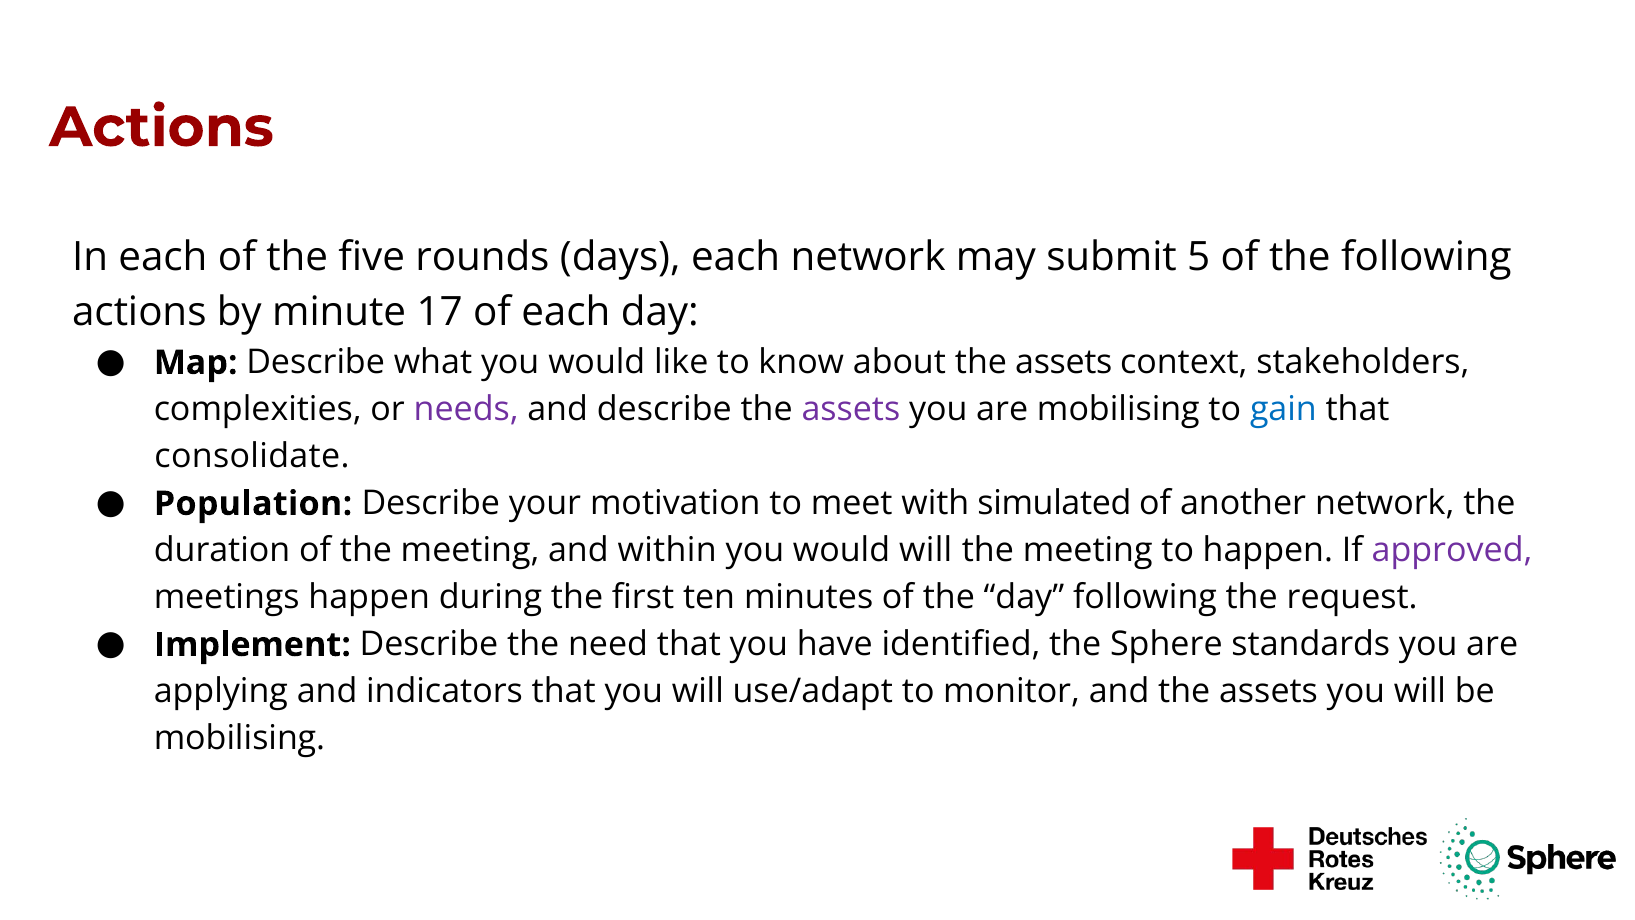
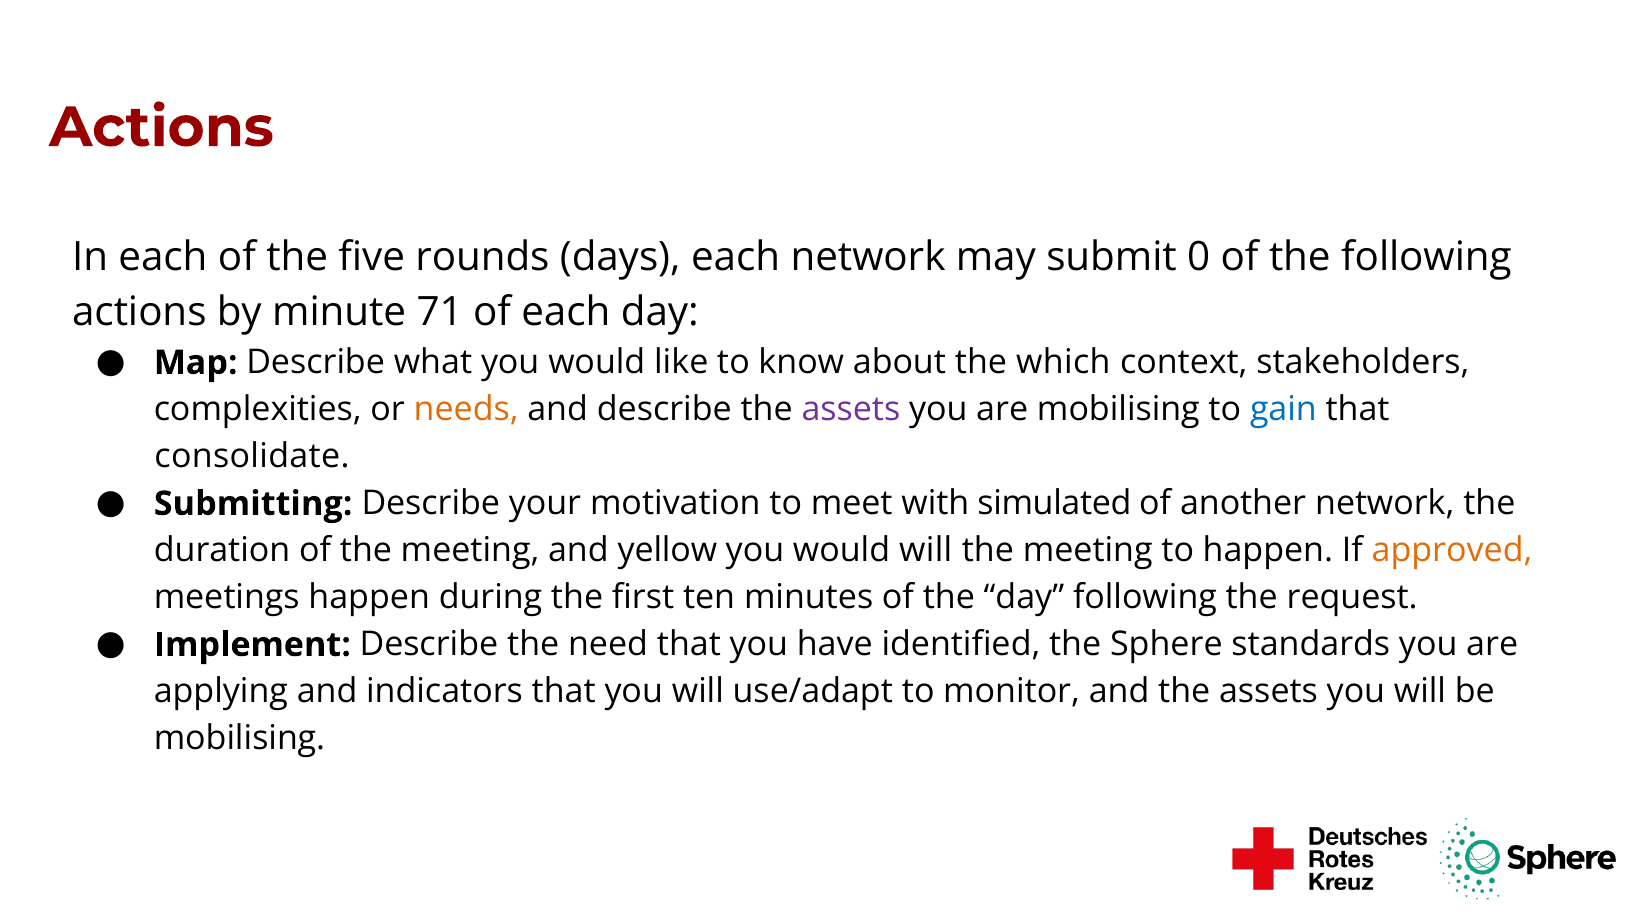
5: 5 -> 0 (1199, 257)
17: 17 -> 71 (440, 312)
about the assets: assets -> which (1063, 363)
needs colour: purple -> orange (466, 410)
Population: Population -> Submitting (253, 504)
within: within -> yellow (667, 551)
approved colour: purple -> orange (1452, 551)
